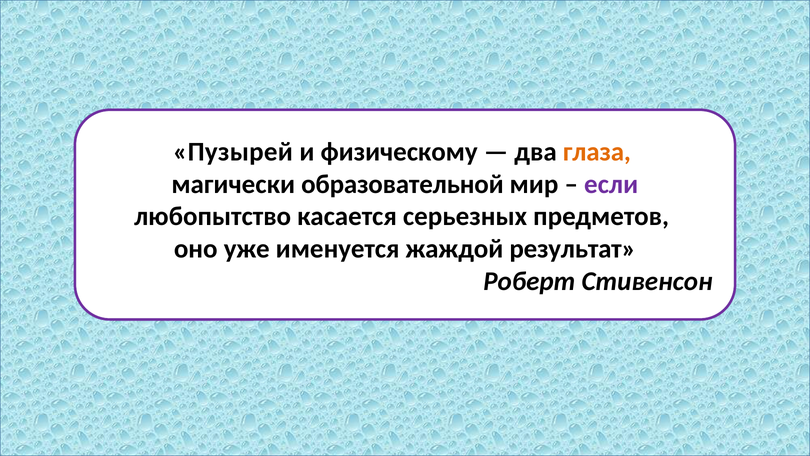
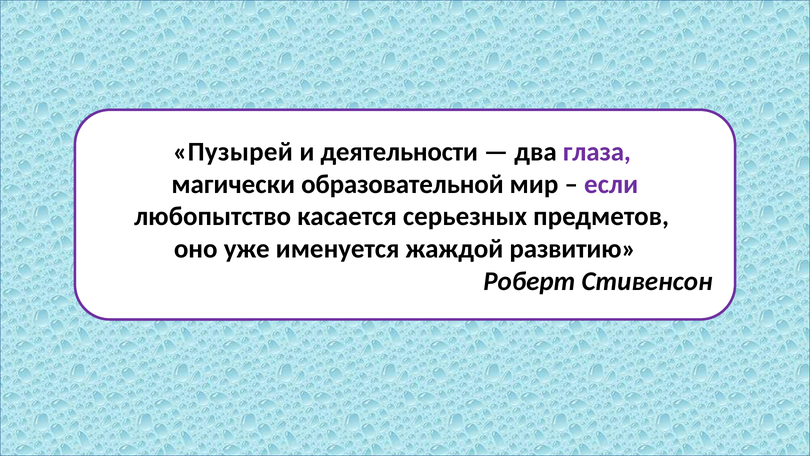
физическому: физическому -> деятельности (399, 152)
глаза colour: orange -> purple (597, 152)
результат: результат -> развитию (573, 249)
